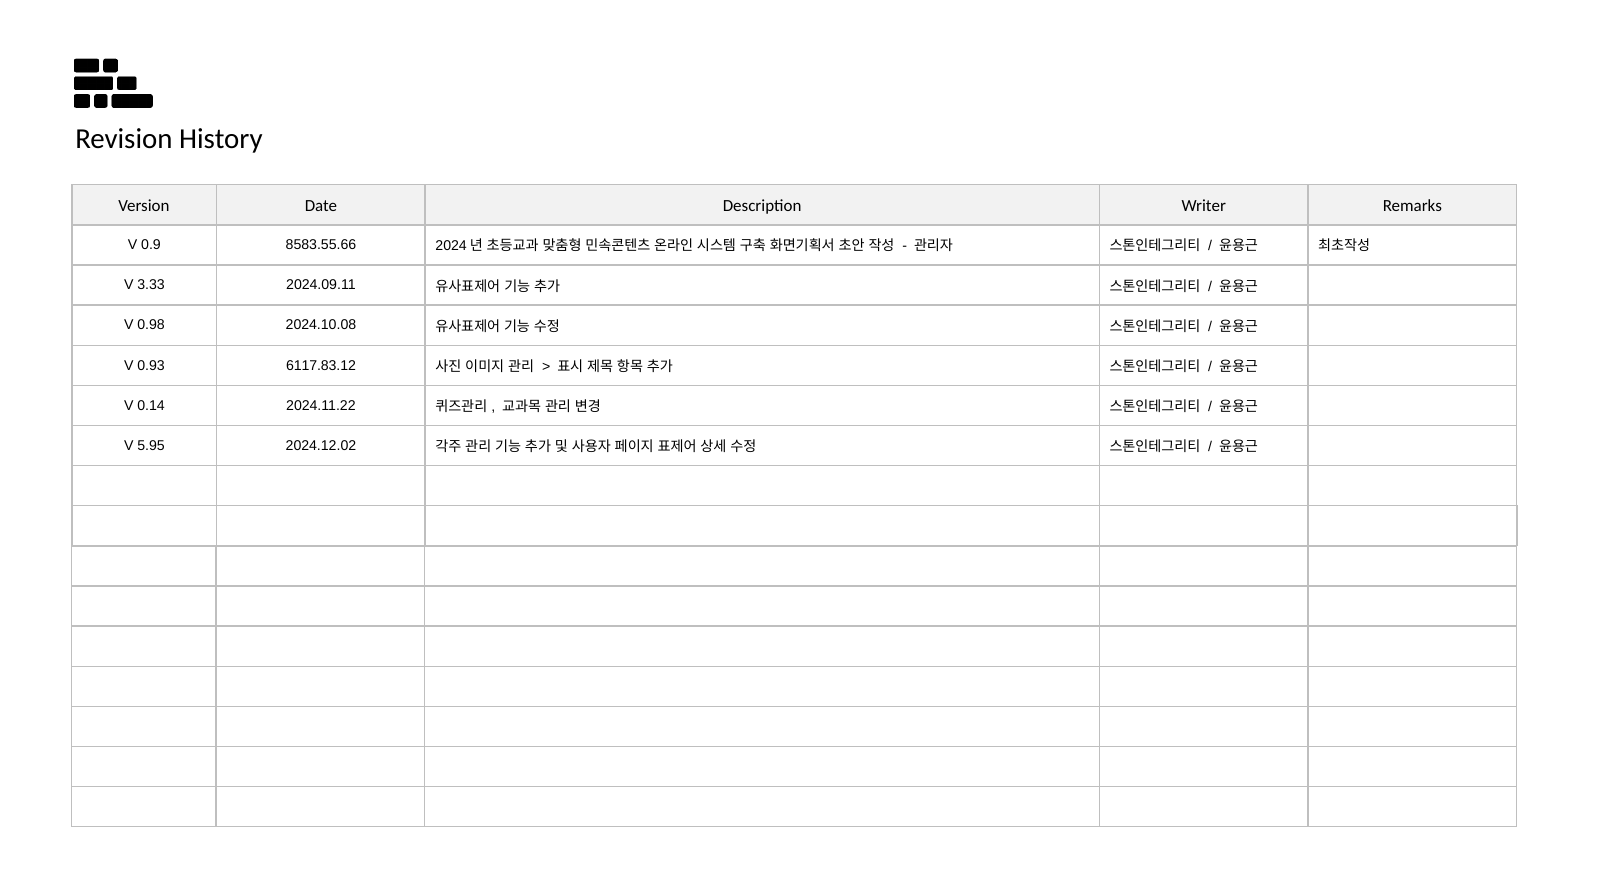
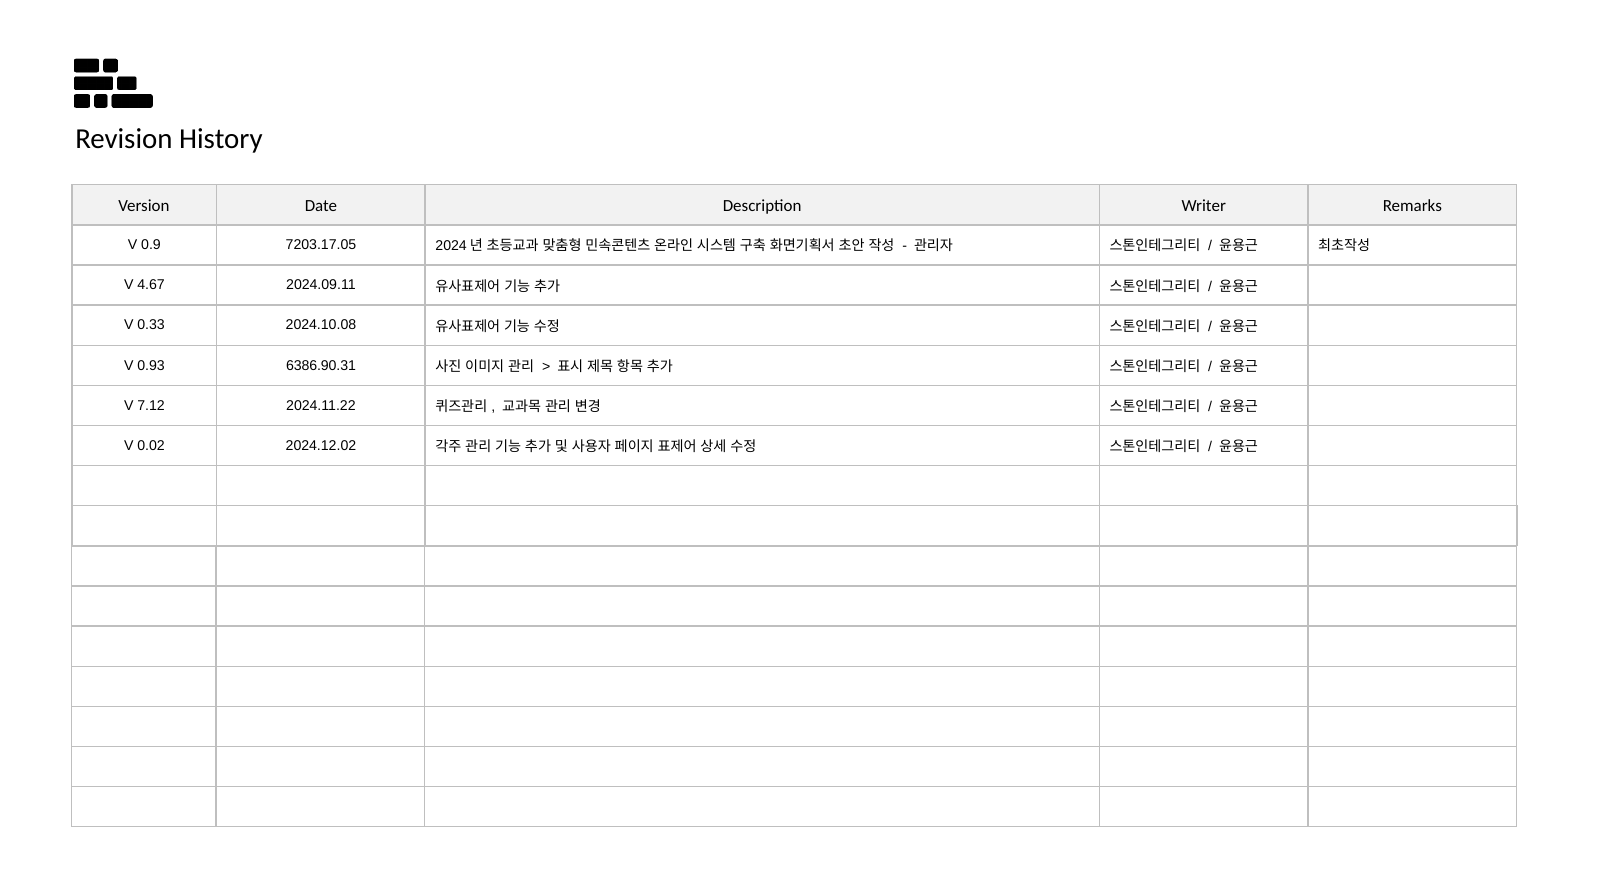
8583.55.66: 8583.55.66 -> 7203.17.05 (321, 245)
3.33: 3.33 -> 4.67 (151, 285)
0.98: 0.98 -> 0.33 (151, 325)
6117.83.12: 6117.83.12 -> 6386.90.31 (321, 365)
0.14: 0.14 -> 7.12 (151, 405)
5.95: 5.95 -> 0.02 (151, 446)
